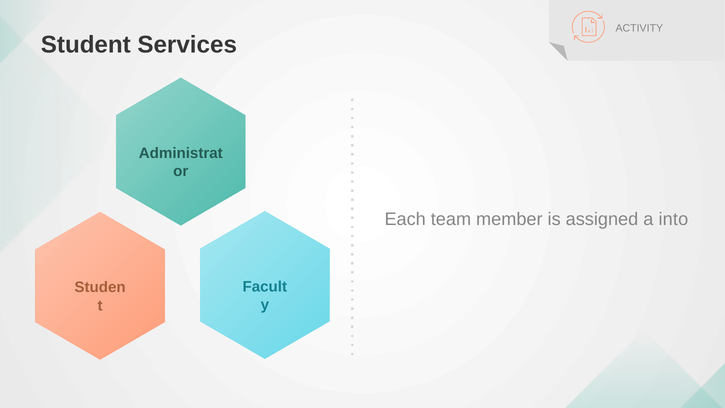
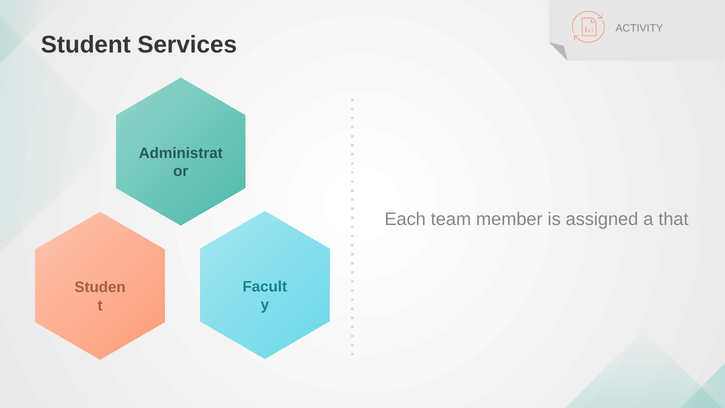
into: into -> that (673, 219)
